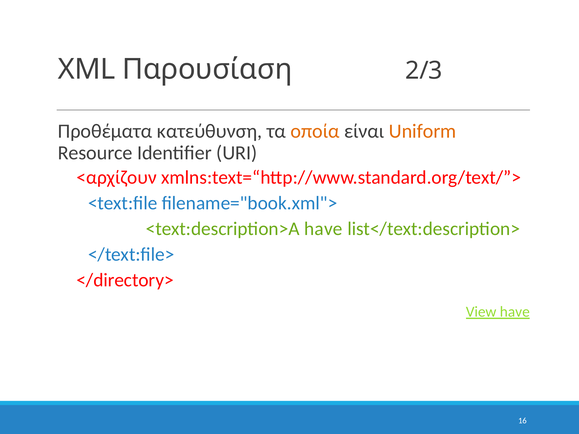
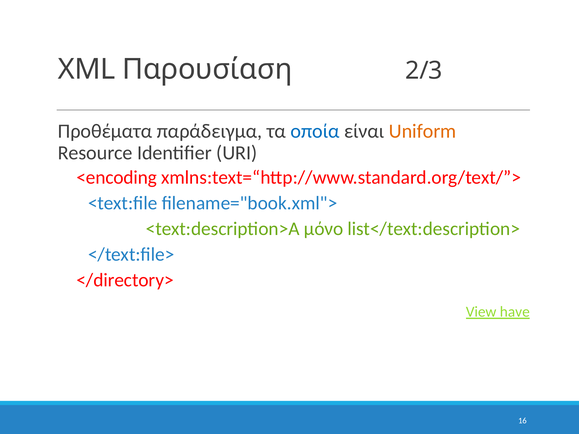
κατεύθυνση: κατεύθυνση -> παράδειγμα (210, 131)
οποία colour: orange -> blue (315, 131)
<αρχίζουν: <αρχίζουν -> <encoding (117, 178)
<text:description>A have: have -> μόνο (324, 229)
